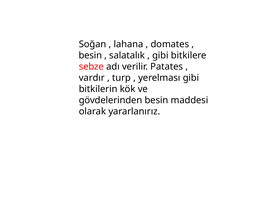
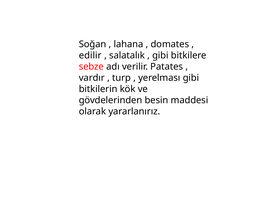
besin: besin -> edilir (90, 55)
